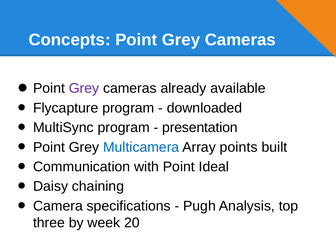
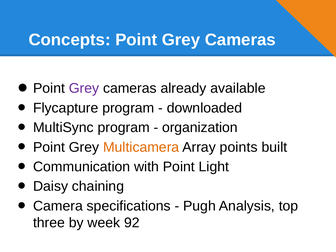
presentation: presentation -> organization (200, 128)
Multicamera colour: blue -> orange (141, 147)
Ideal: Ideal -> Light (214, 167)
20: 20 -> 92 (132, 223)
